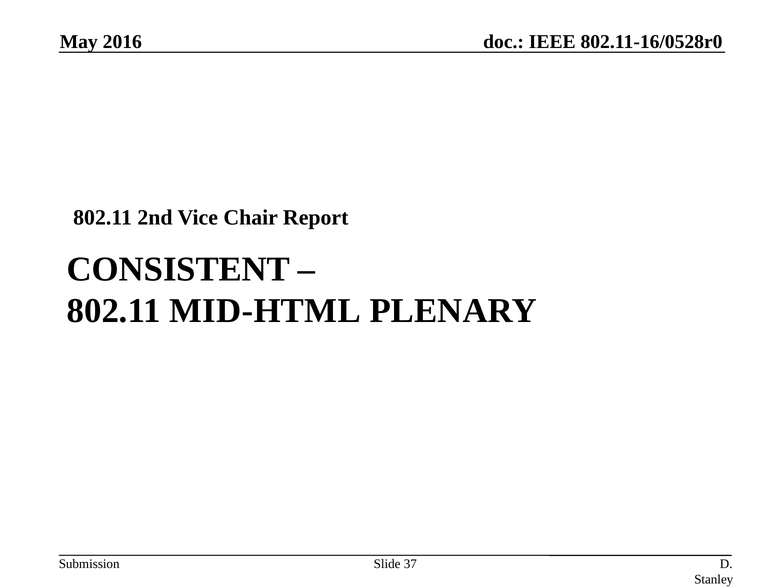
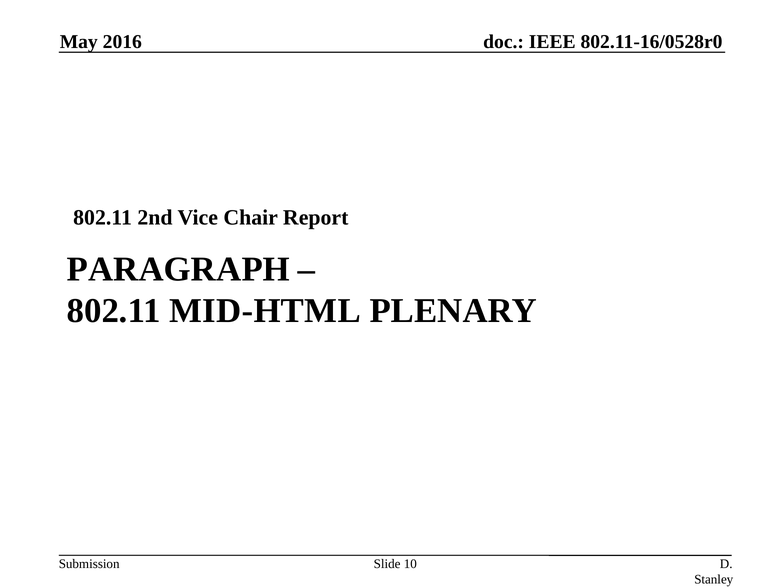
CONSISTENT: CONSISTENT -> PARAGRAPH (178, 269)
37: 37 -> 10 (410, 564)
